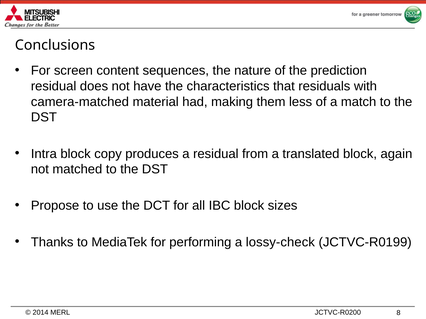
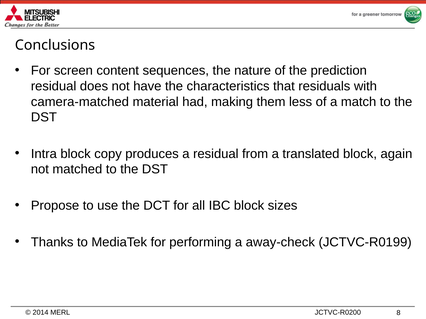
lossy-check: lossy-check -> away-check (280, 242)
